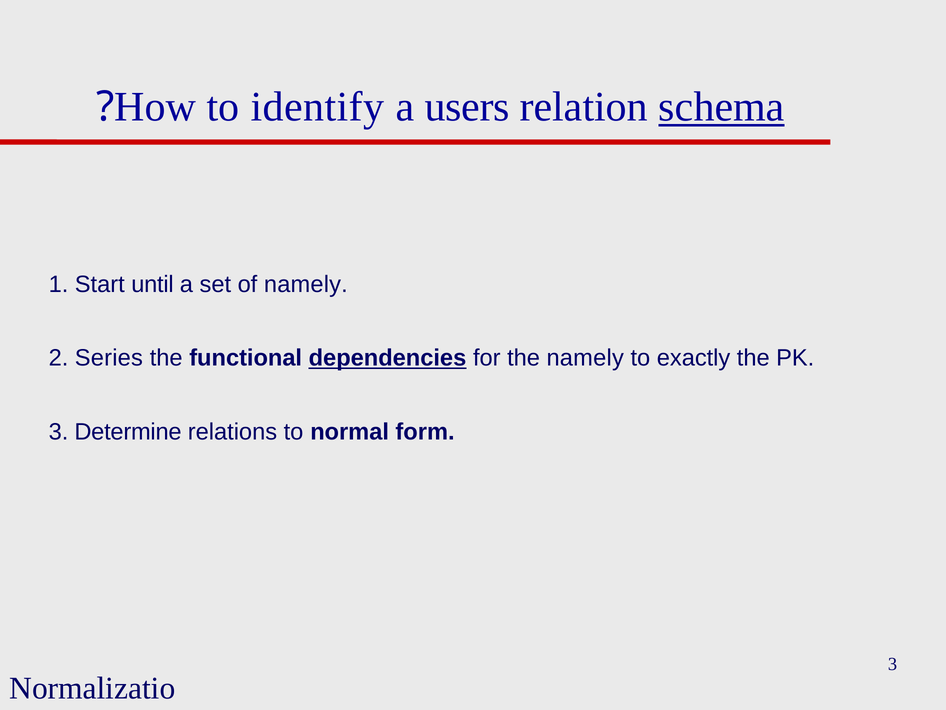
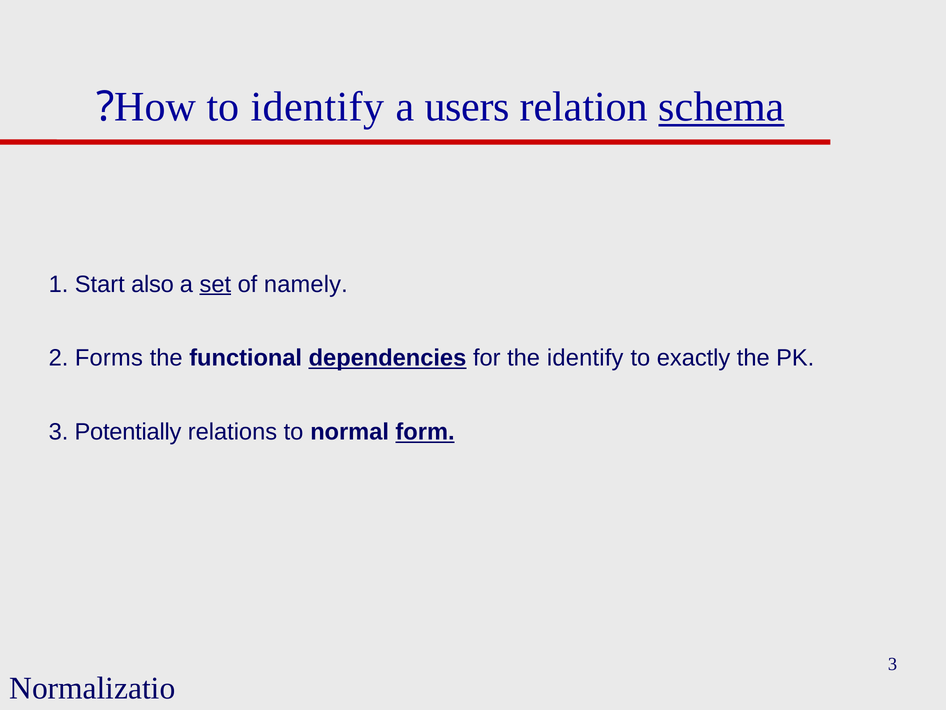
until: until -> also (152, 284)
set underline: none -> present (215, 284)
Series: Series -> Forms (109, 358)
the namely: namely -> identify (585, 358)
Determine: Determine -> Potentially (128, 432)
form underline: none -> present (425, 432)
